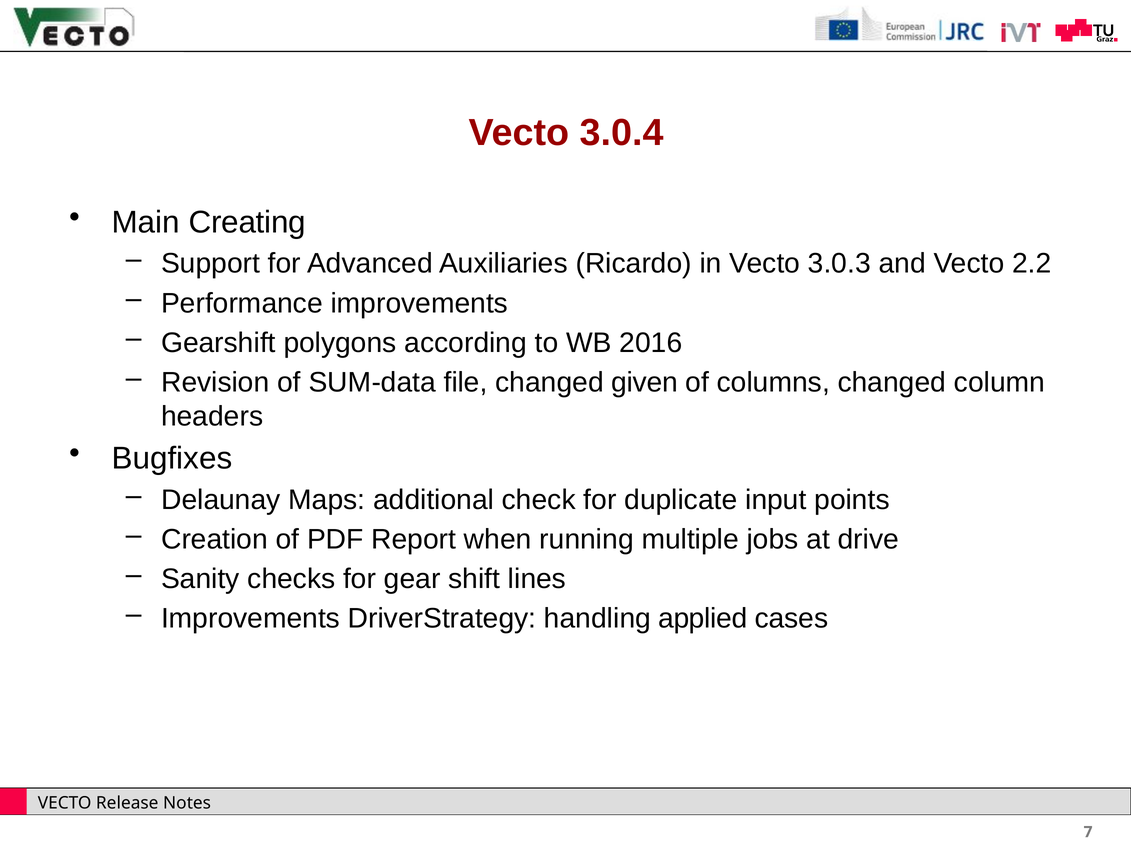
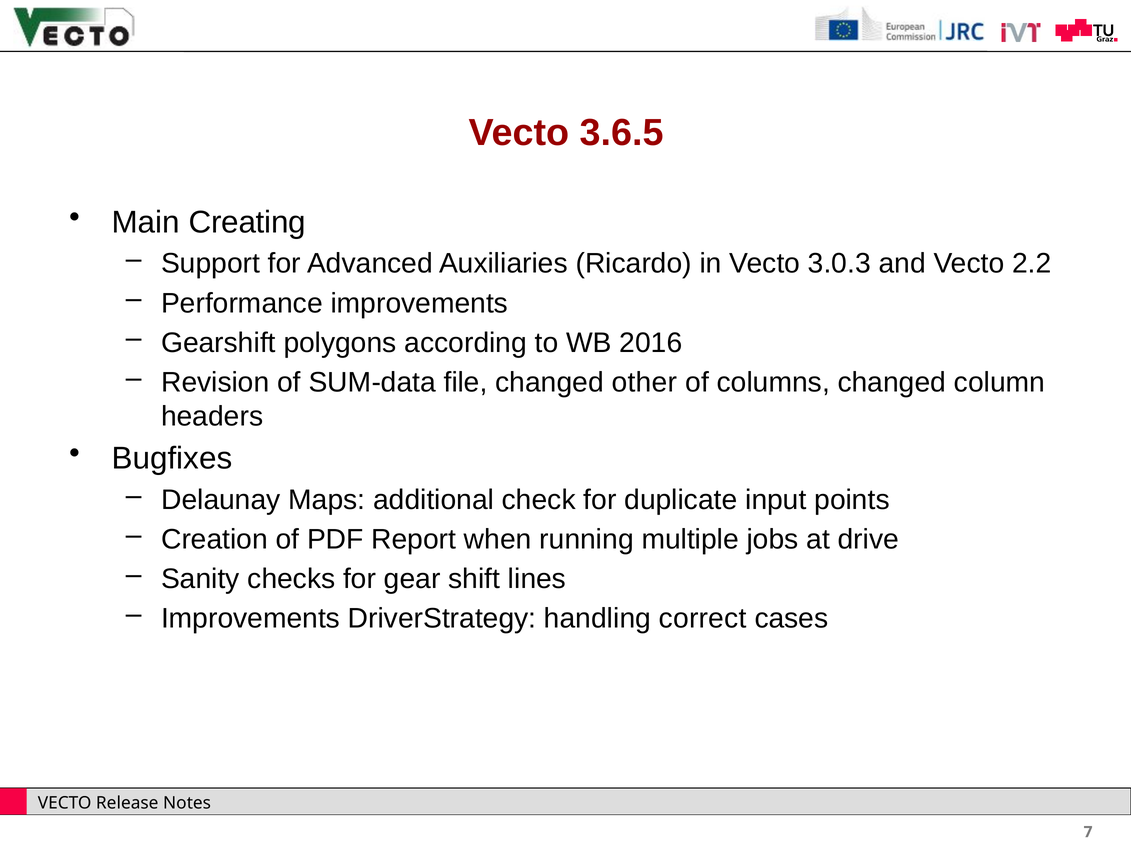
3.0.4: 3.0.4 -> 3.6.5 (622, 133)
given: given -> other (644, 382)
applied: applied -> correct (703, 619)
